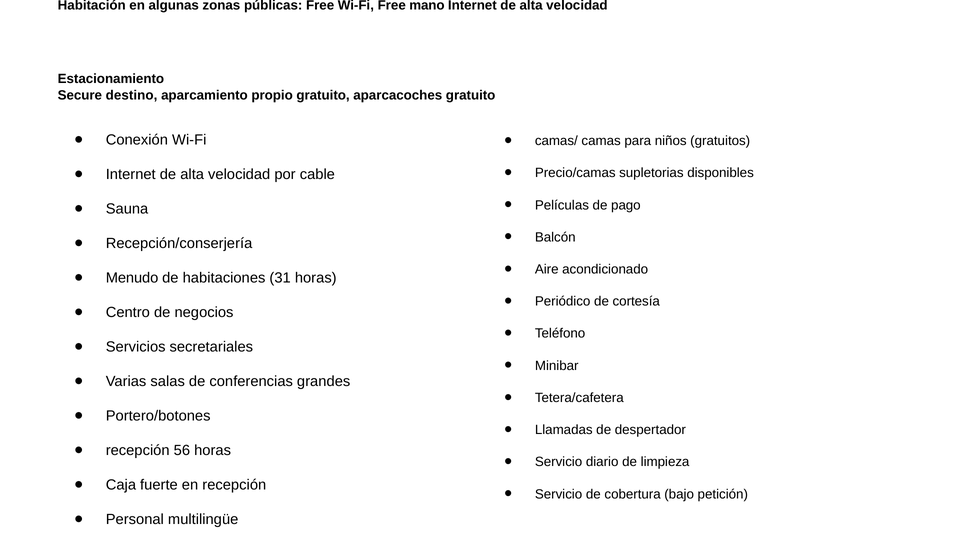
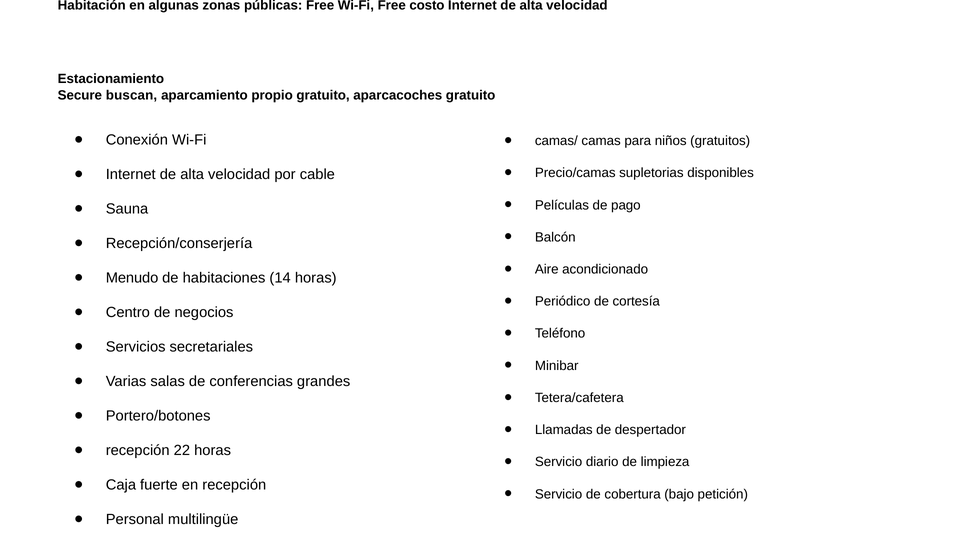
mano: mano -> costo (427, 5)
destino: destino -> buscan (132, 95)
31: 31 -> 14 (280, 278)
56: 56 -> 22 (182, 451)
